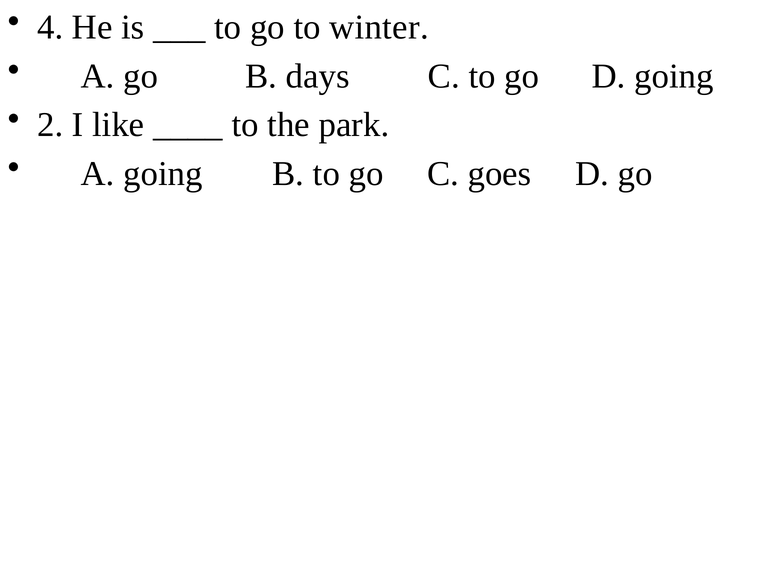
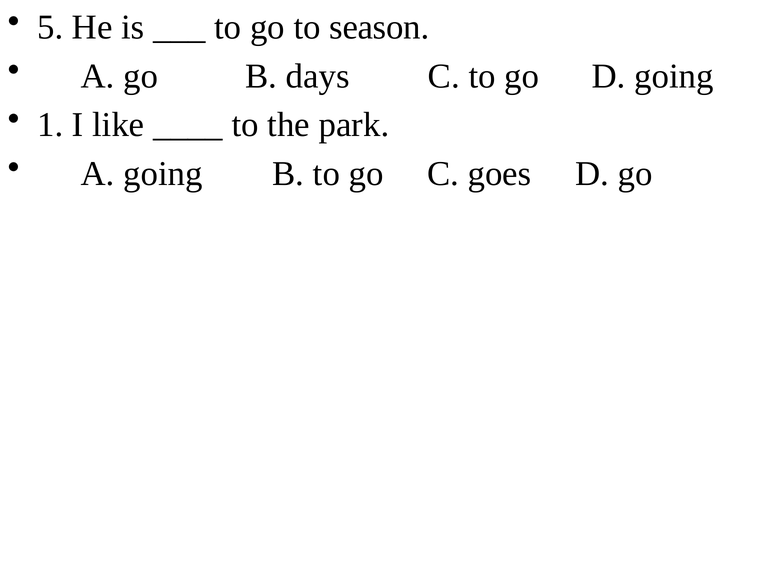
4: 4 -> 5 (50, 27)
winter: winter -> season (379, 27)
2: 2 -> 1 (50, 125)
